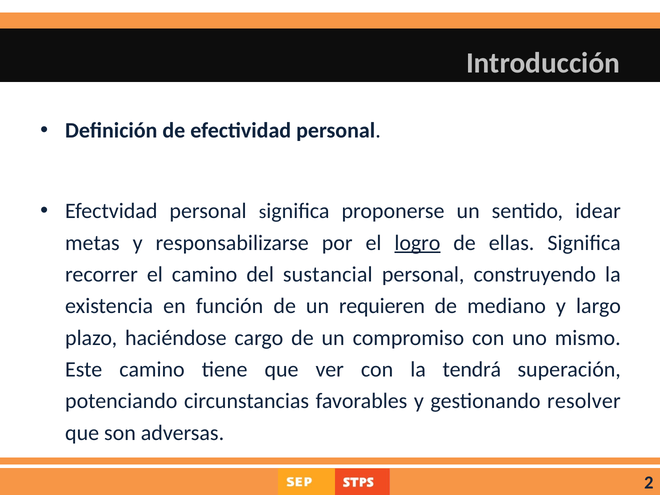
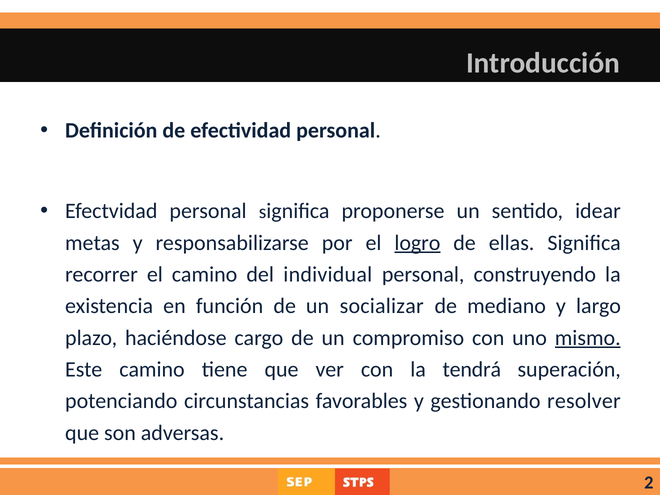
sustancial: sustancial -> individual (328, 274)
requieren: requieren -> socializar (382, 306)
mismo underline: none -> present (588, 338)
